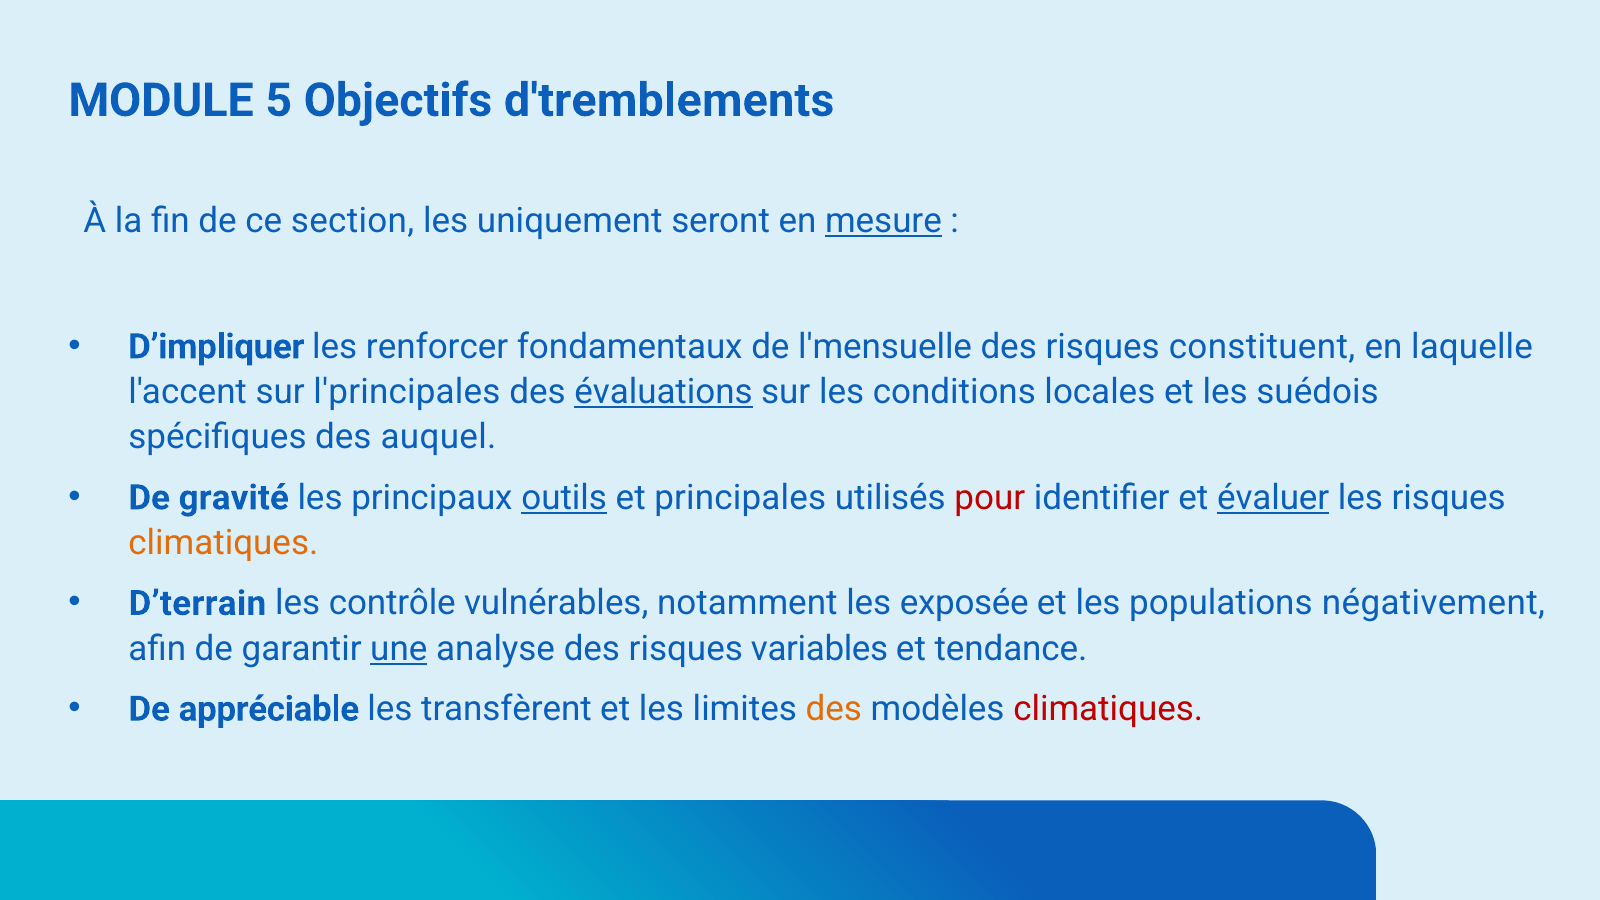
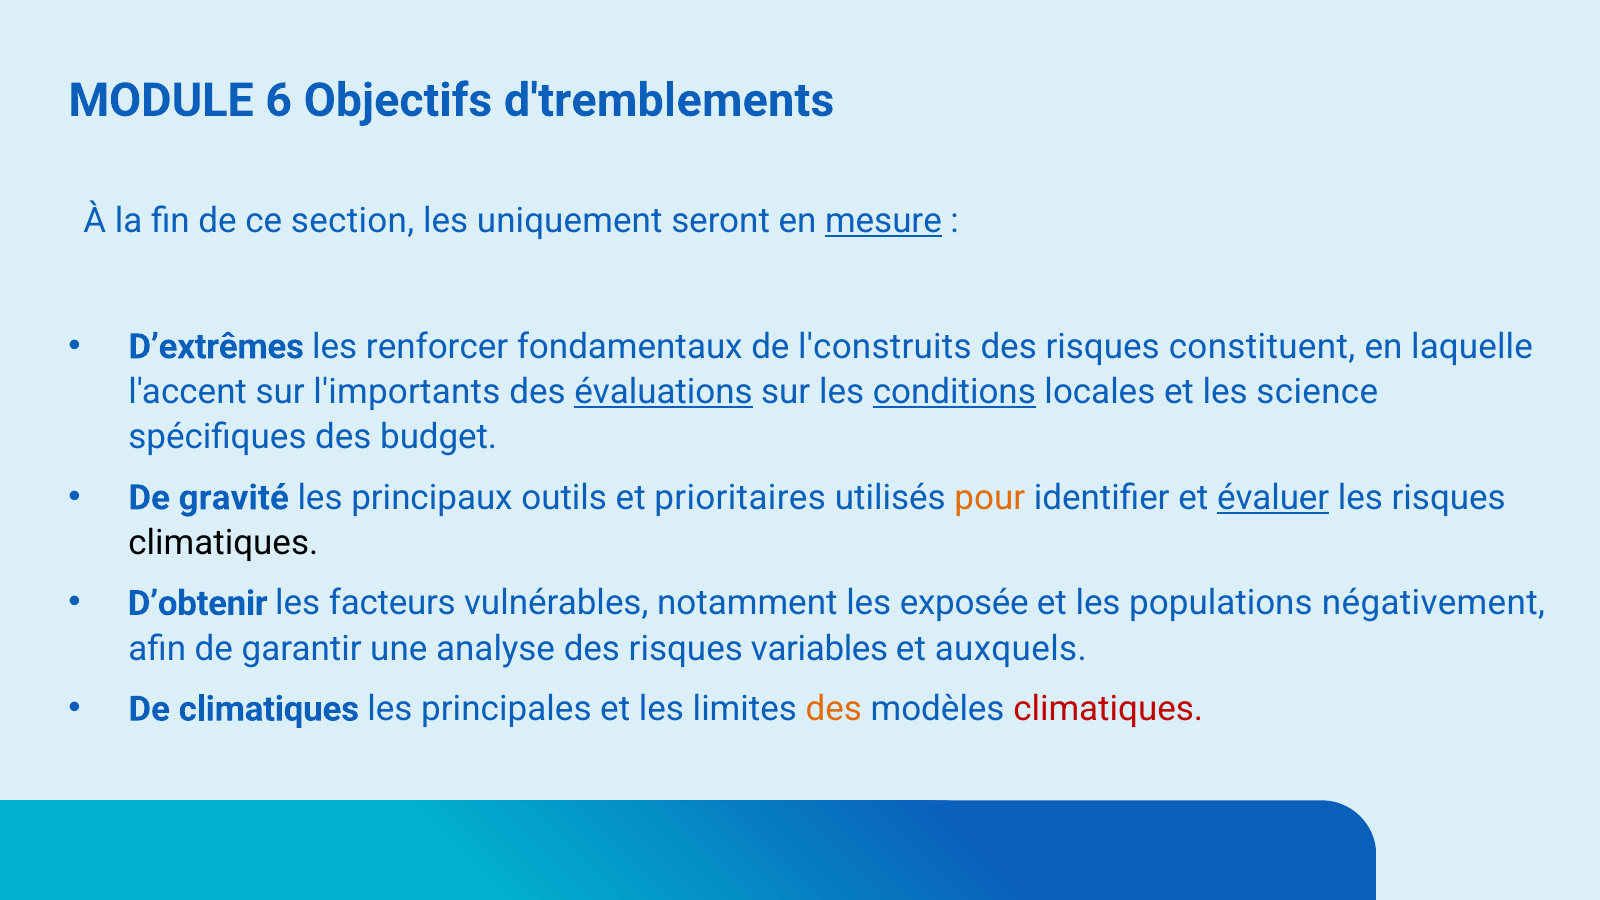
5: 5 -> 6 (279, 100)
D’impliquer: D’impliquer -> D’extrêmes (216, 347)
l'mensuelle: l'mensuelle -> l'construits (885, 347)
l'principales: l'principales -> l'importants (407, 392)
conditions underline: none -> present (954, 392)
suédois: suédois -> science (1317, 392)
auquel: auquel -> budget (439, 437)
outils underline: present -> none (564, 498)
principales: principales -> prioritaires (740, 498)
pour colour: red -> orange (990, 498)
climatiques colour: orange -> black (223, 543)
D’terrain: D’terrain -> D’obtenir (198, 603)
contrôle: contrôle -> facteurs (392, 603)
une underline: present -> none (399, 649)
tendance: tendance -> auxquels (1011, 649)
De appréciable: appréciable -> climatiques (269, 709)
transfèrent: transfèrent -> principales (506, 709)
